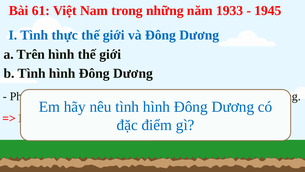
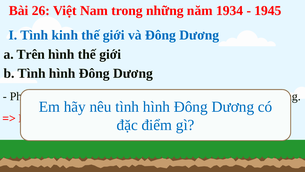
61: 61 -> 26 (41, 11)
1933: 1933 -> 1934 (230, 11)
thực: thực -> kinh (65, 35)
